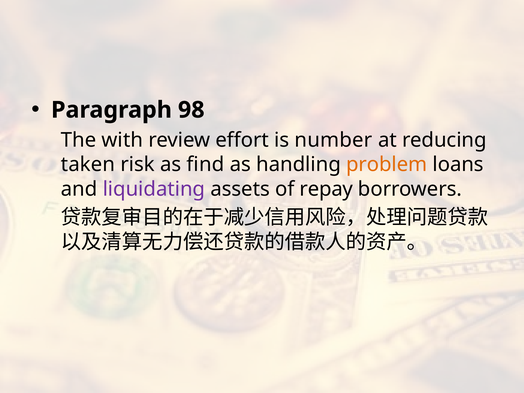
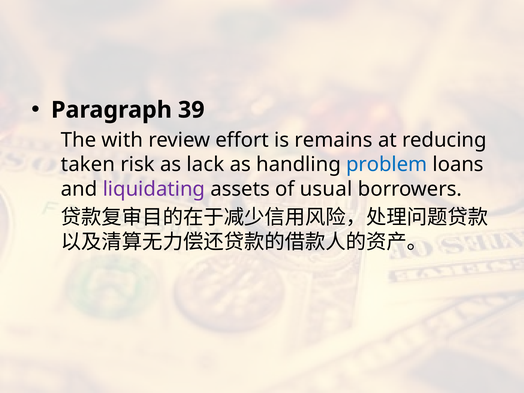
98: 98 -> 39 (191, 110)
number: number -> remains (334, 140)
find: find -> lack (205, 164)
problem colour: orange -> blue (387, 164)
repay: repay -> usual (326, 189)
